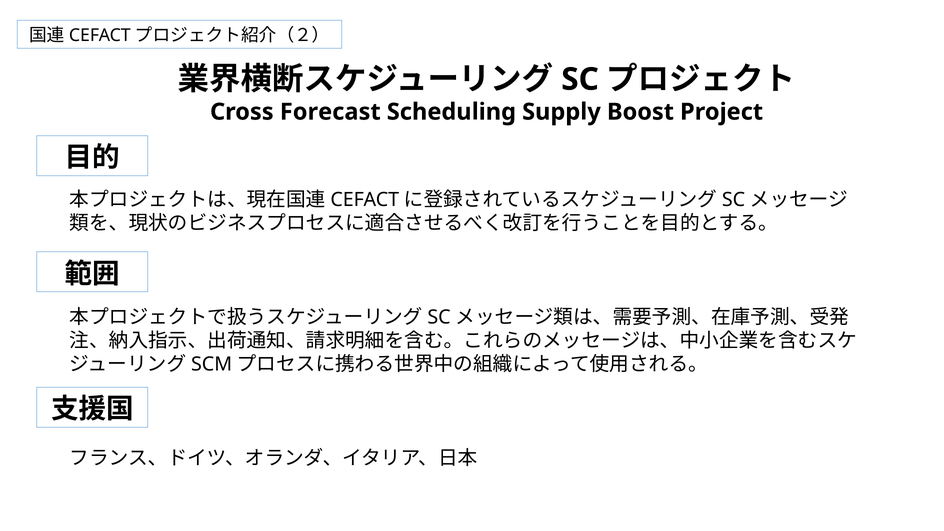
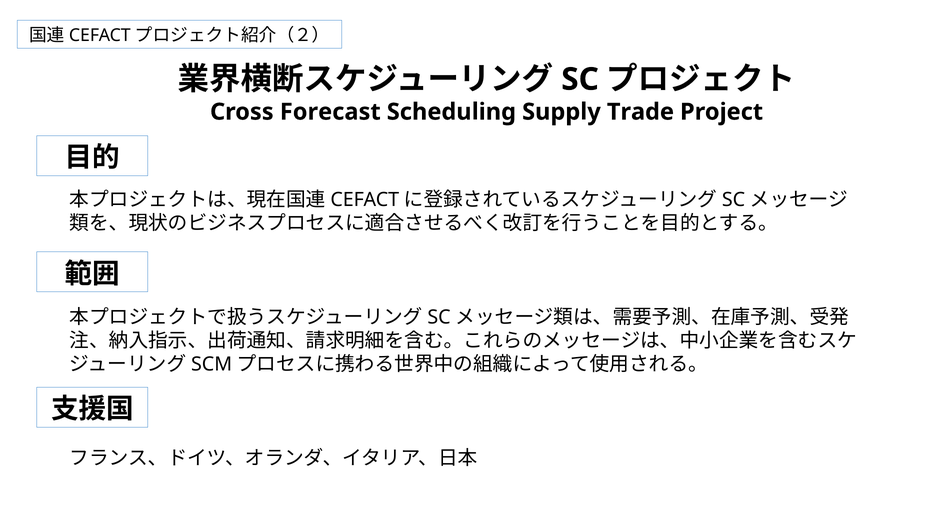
Boost: Boost -> Trade (640, 112)
